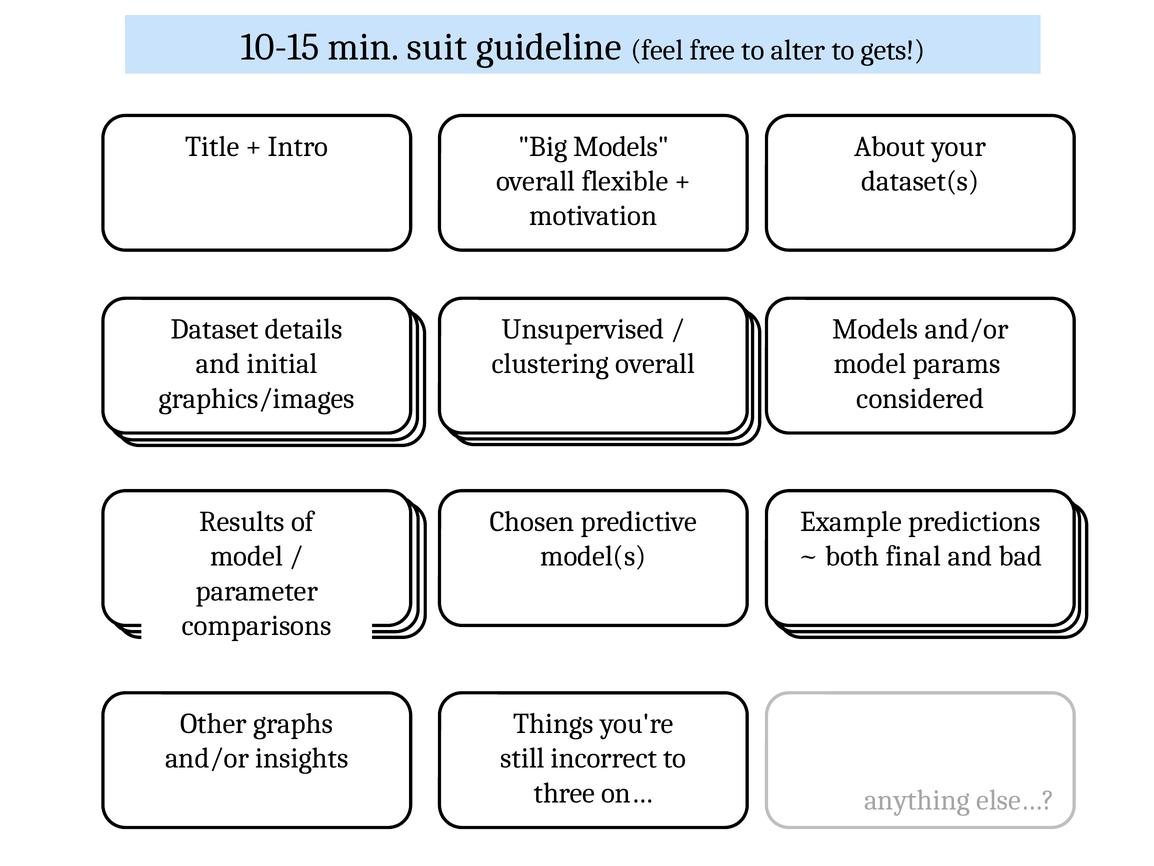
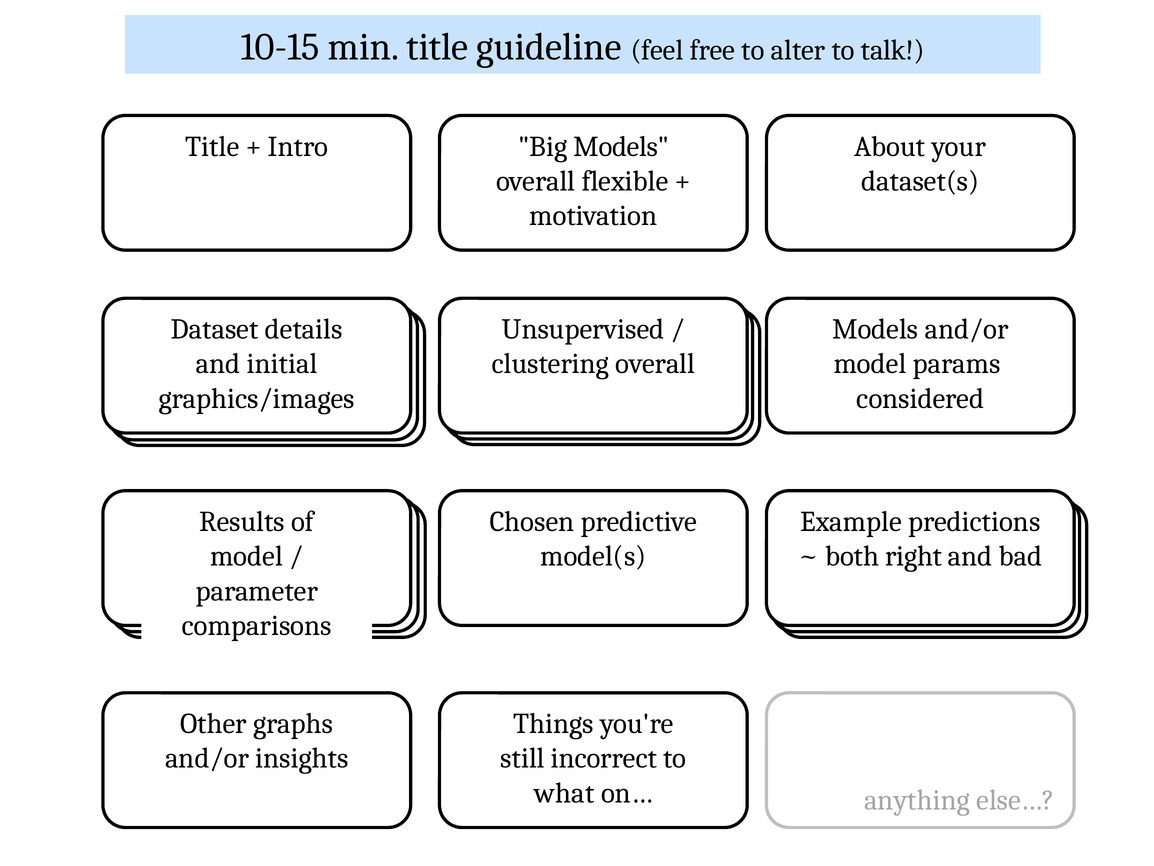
min suit: suit -> title (437, 47)
gets: gets -> talk (893, 50)
final: final -> right (914, 556)
three: three -> what (564, 793)
